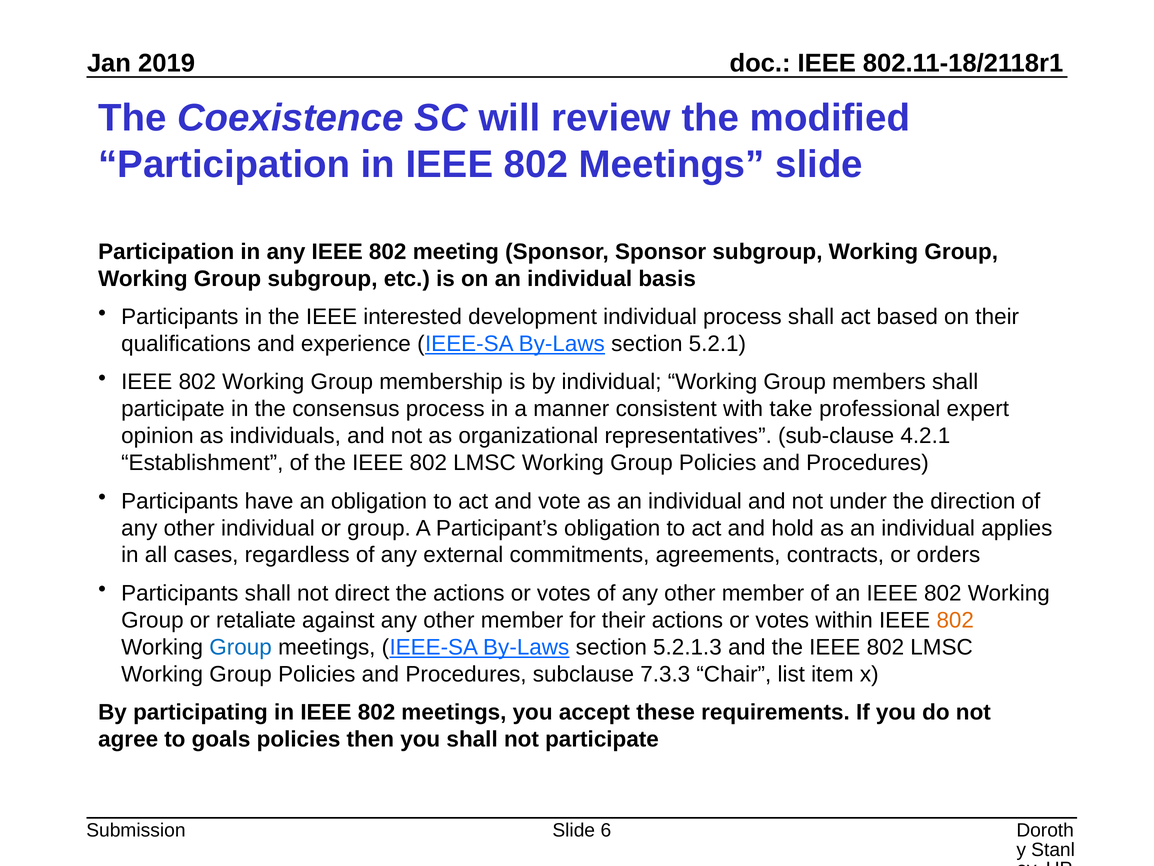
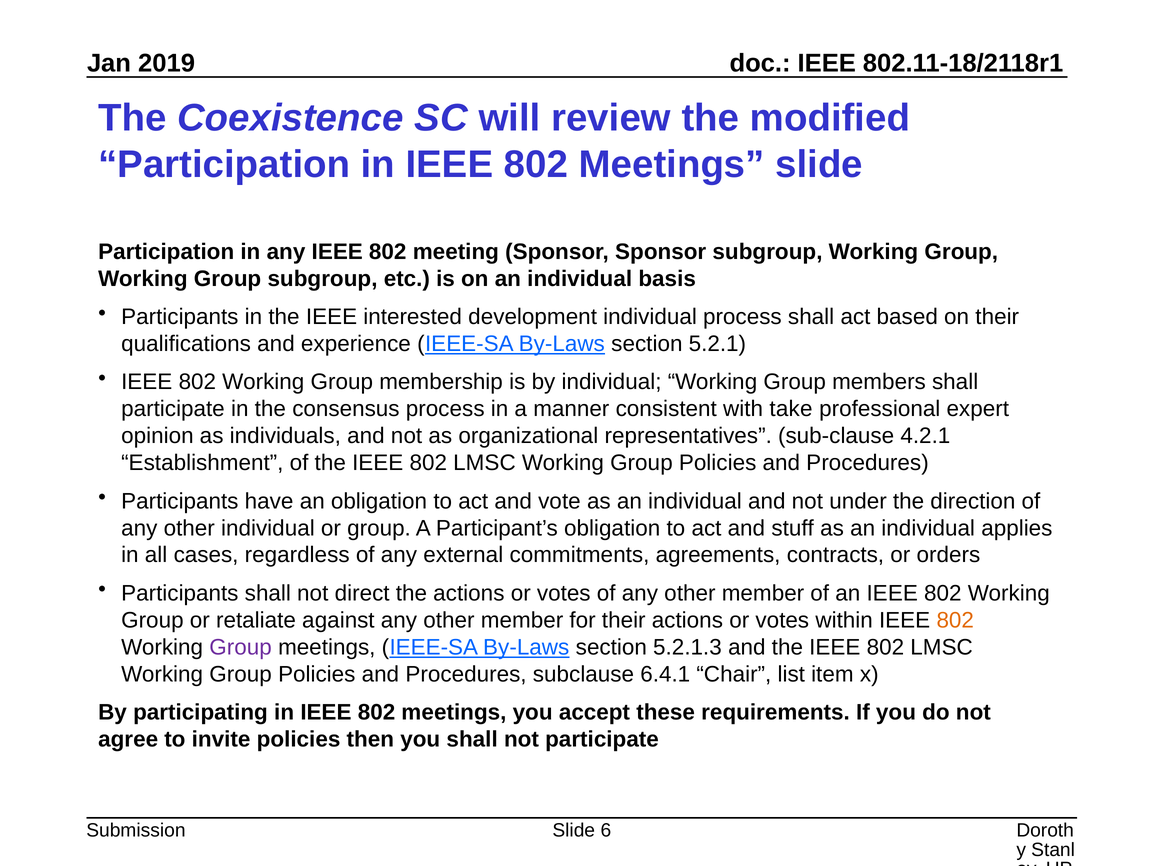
hold: hold -> stuff (793, 528)
Group colour: blue -> purple (241, 647)
7.3.3: 7.3.3 -> 6.4.1 (665, 674)
goals: goals -> invite (221, 739)
